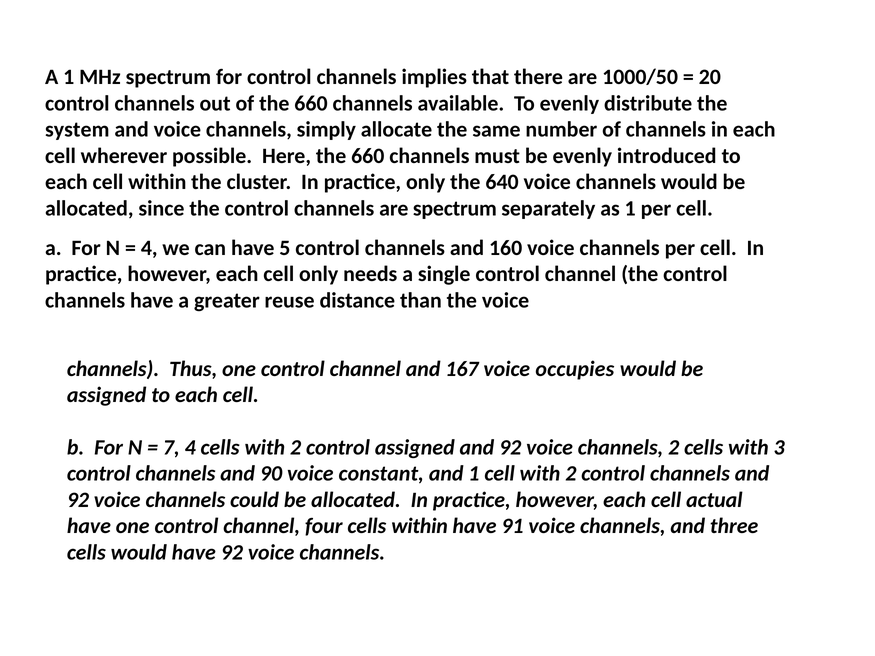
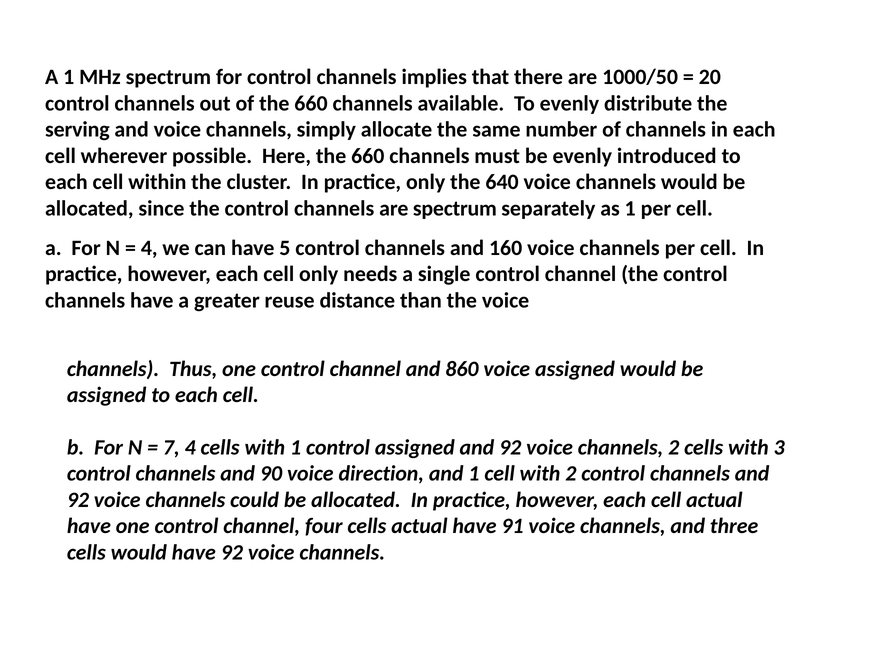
system: system -> serving (77, 130)
167: 167 -> 860 (462, 369)
voice occupies: occupies -> assigned (575, 369)
cells with 2: 2 -> 1 (296, 448)
constant: constant -> direction (381, 474)
cells within: within -> actual (419, 526)
